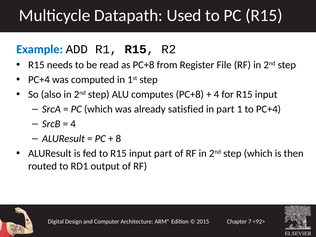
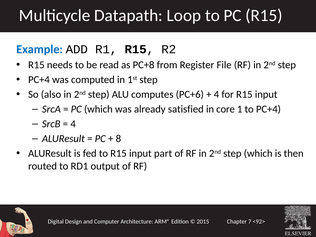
Used: Used -> Loop (184, 15)
computes PC+8: PC+8 -> PC+6 (190, 94)
in part: part -> core (226, 109)
